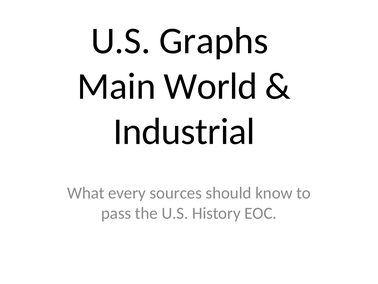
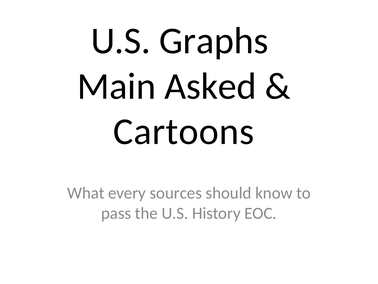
World: World -> Asked (210, 86)
Industrial: Industrial -> Cartoons (184, 131)
